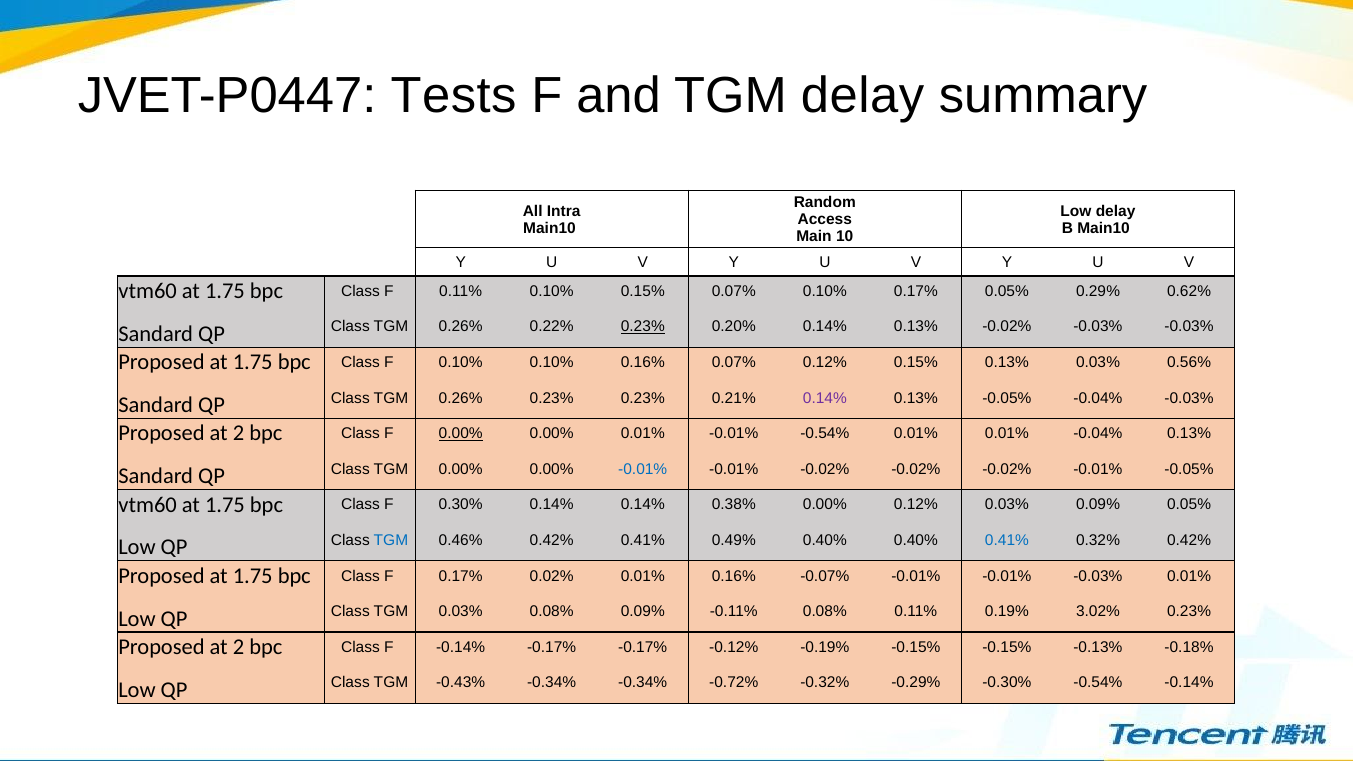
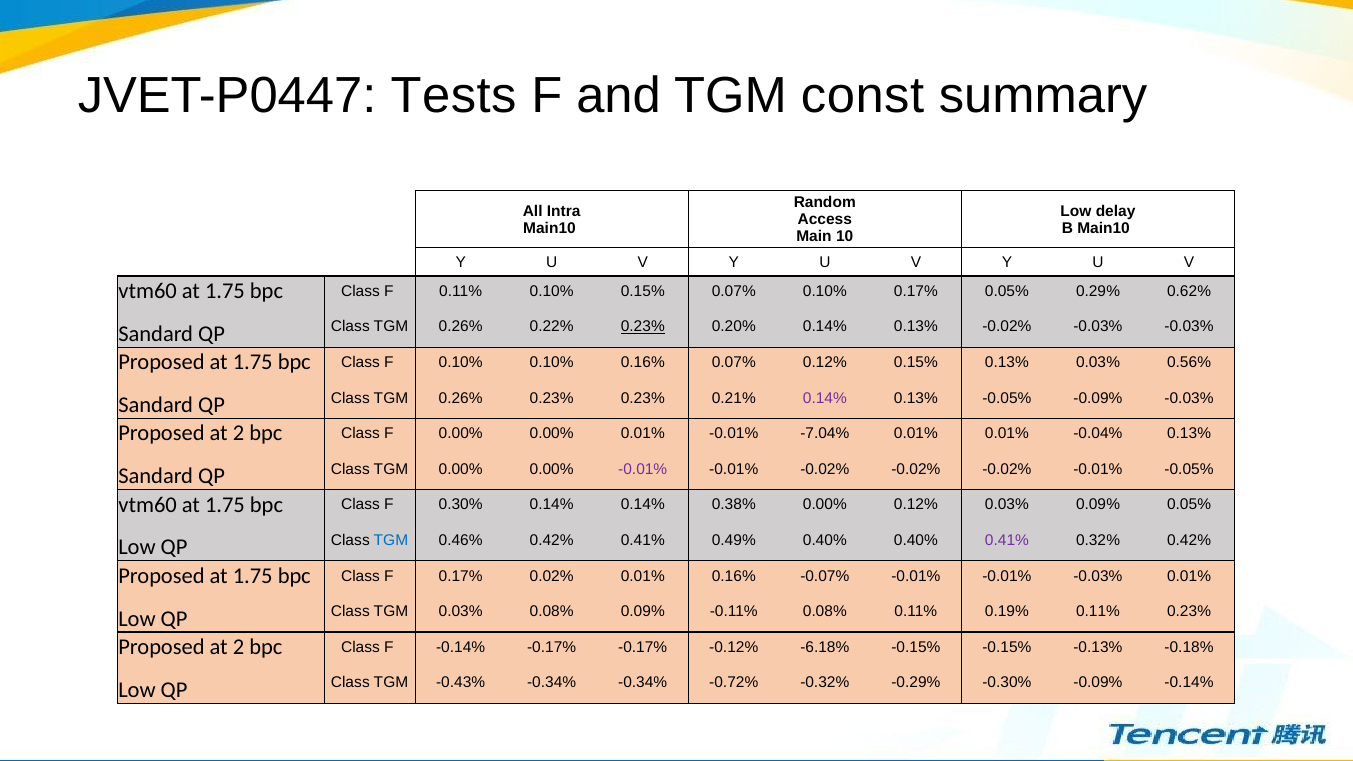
TGM delay: delay -> const (863, 96)
-0.05% -0.04%: -0.04% -> -0.09% (1098, 398)
0.00% underline: present -> none (461, 434)
-0.01% -0.54%: -0.54% -> -7.04% (825, 434)
-0.01% colour: blue -> purple (643, 469)
0.41% colour: blue -> purple (1007, 540)
0.19% 3.02%: 3.02% -> 0.11% (1098, 612)
-0.19%: -0.19% -> -6.18% (825, 647)
-0.30% -0.54%: -0.54% -> -0.09% (1098, 683)
